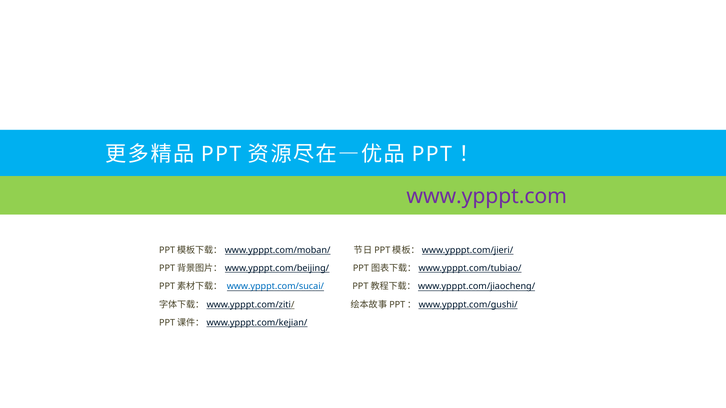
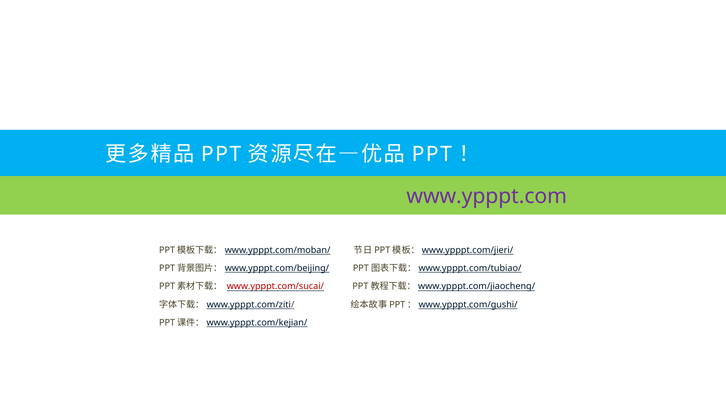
www.ypppt.com/sucai/ colour: blue -> red (275, 287)
